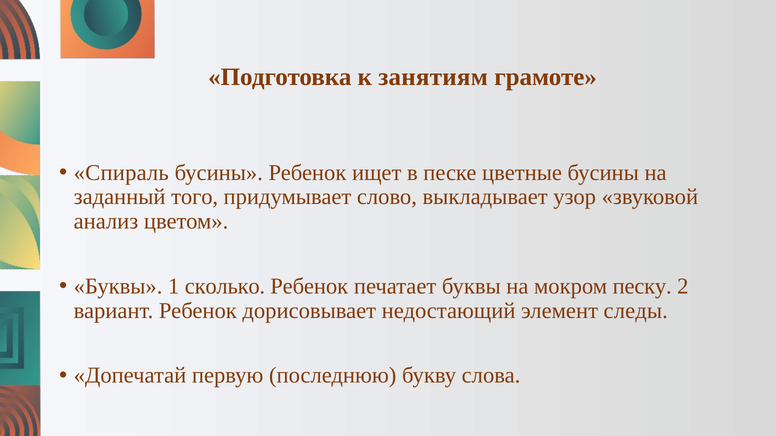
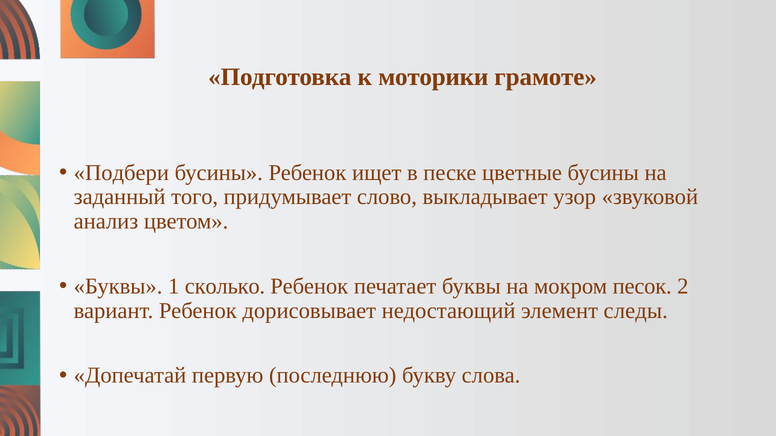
занятиям: занятиям -> моторики (433, 77)
Спираль: Спираль -> Подбери (121, 173)
песку: песку -> песок (642, 287)
